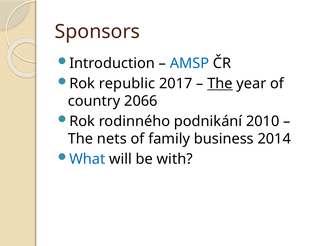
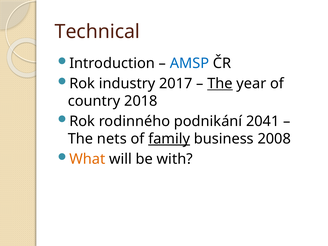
Sponsors: Sponsors -> Technical (97, 32)
republic: republic -> industry (127, 84)
2066: 2066 -> 2018 (141, 101)
2010: 2010 -> 2041 (263, 121)
family underline: none -> present (169, 139)
2014: 2014 -> 2008 (274, 139)
What colour: blue -> orange (87, 159)
